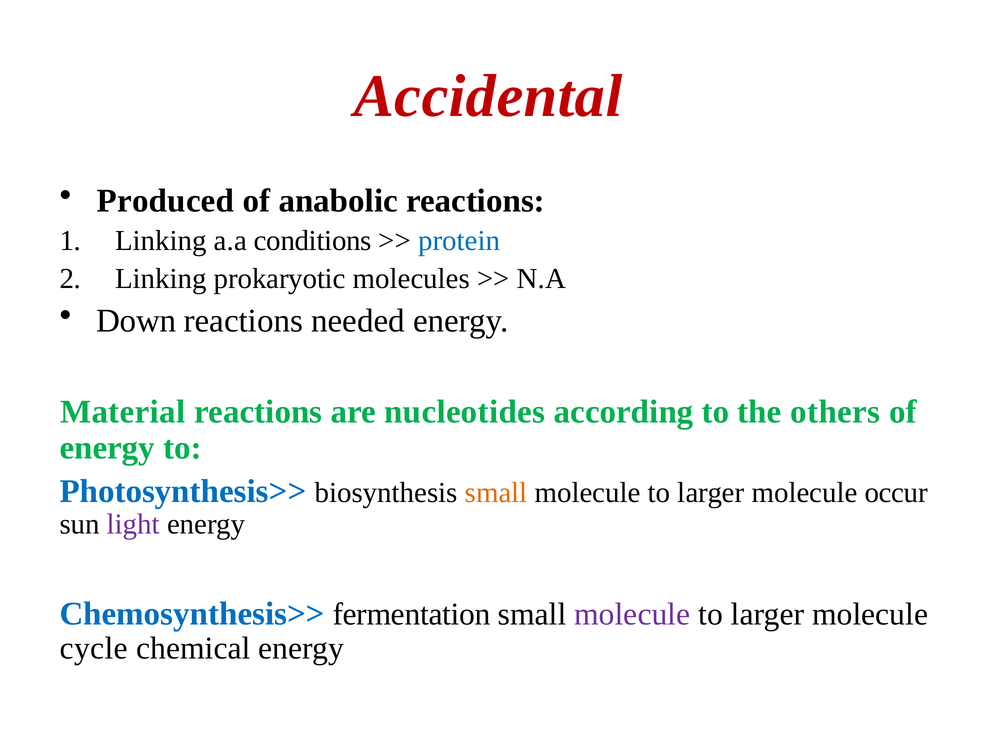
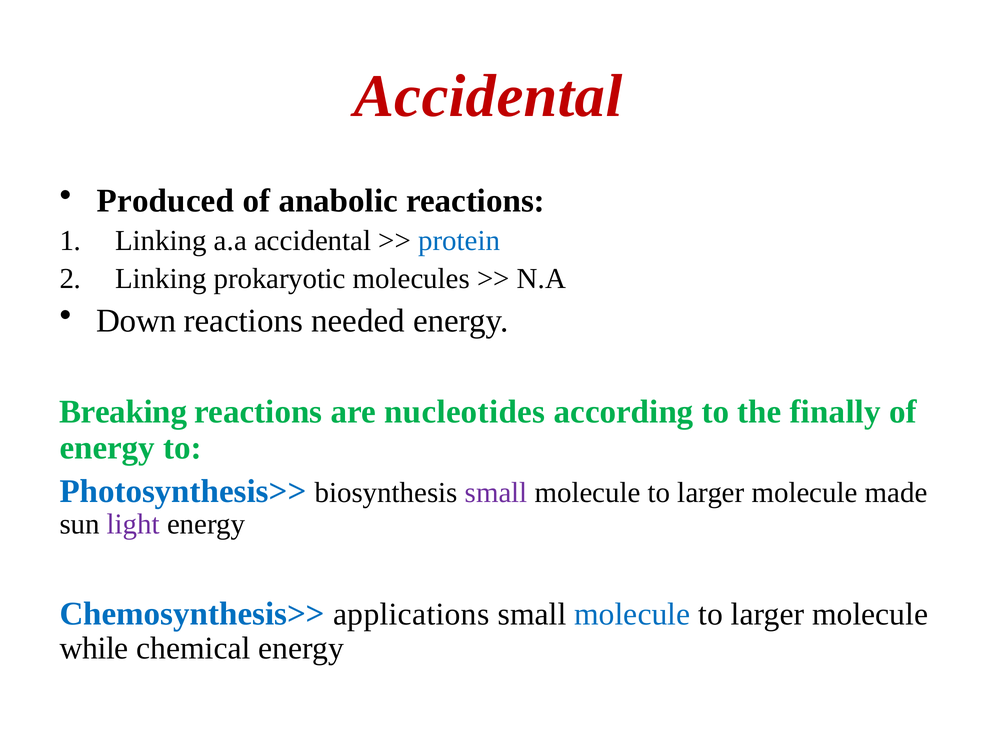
a.a conditions: conditions -> accidental (313, 241)
Material: Material -> Breaking (123, 412)
others: others -> finally (835, 412)
small colour: orange -> purple (496, 493)
occur: occur -> made (896, 493)
fermentation: fermentation -> applications (411, 614)
molecule colour: purple -> blue (632, 614)
cycle: cycle -> while (94, 649)
